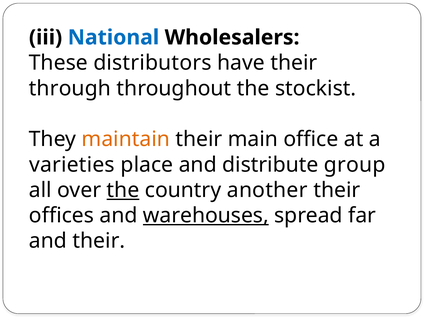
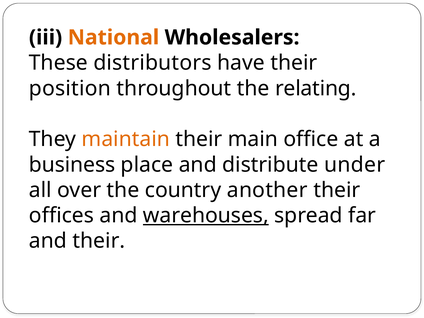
National colour: blue -> orange (113, 37)
through: through -> position (70, 88)
stockist: stockist -> relating (316, 88)
varieties: varieties -> business (72, 165)
group: group -> under (355, 165)
the underline: present -> none (123, 190)
